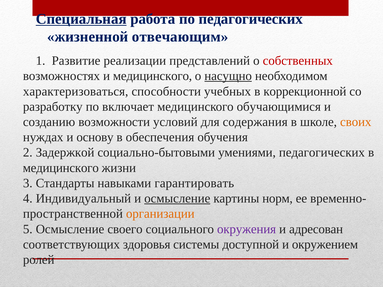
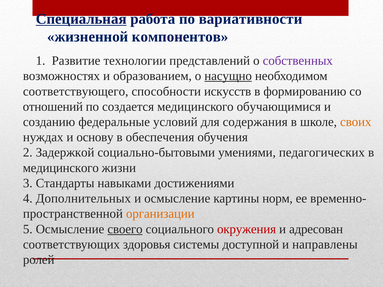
по педагогических: педагогических -> вариативности (251, 19)
отвечающим: отвечающим -> компонентов (180, 37)
реализации: реализации -> технологии (135, 61)
собственных colour: red -> purple (298, 61)
и медицинского: медицинского -> образованием (152, 76)
характеризоваться: характеризоваться -> соответствующего (76, 91)
учебных: учебных -> искусств (228, 91)
коррекционной: коррекционной -> формированию (305, 91)
разработку: разработку -> отношений (53, 107)
включает: включает -> создается (128, 107)
возможности: возможности -> федеральные (114, 122)
гарантировать: гарантировать -> достижениями (194, 183)
Индивидуальный: Индивидуальный -> Дополнительных (83, 199)
осмысление underline: present -> none (177, 199)
своего underline: none -> present (125, 229)
окружения colour: purple -> red (247, 229)
окружением: окружением -> направлены (325, 245)
